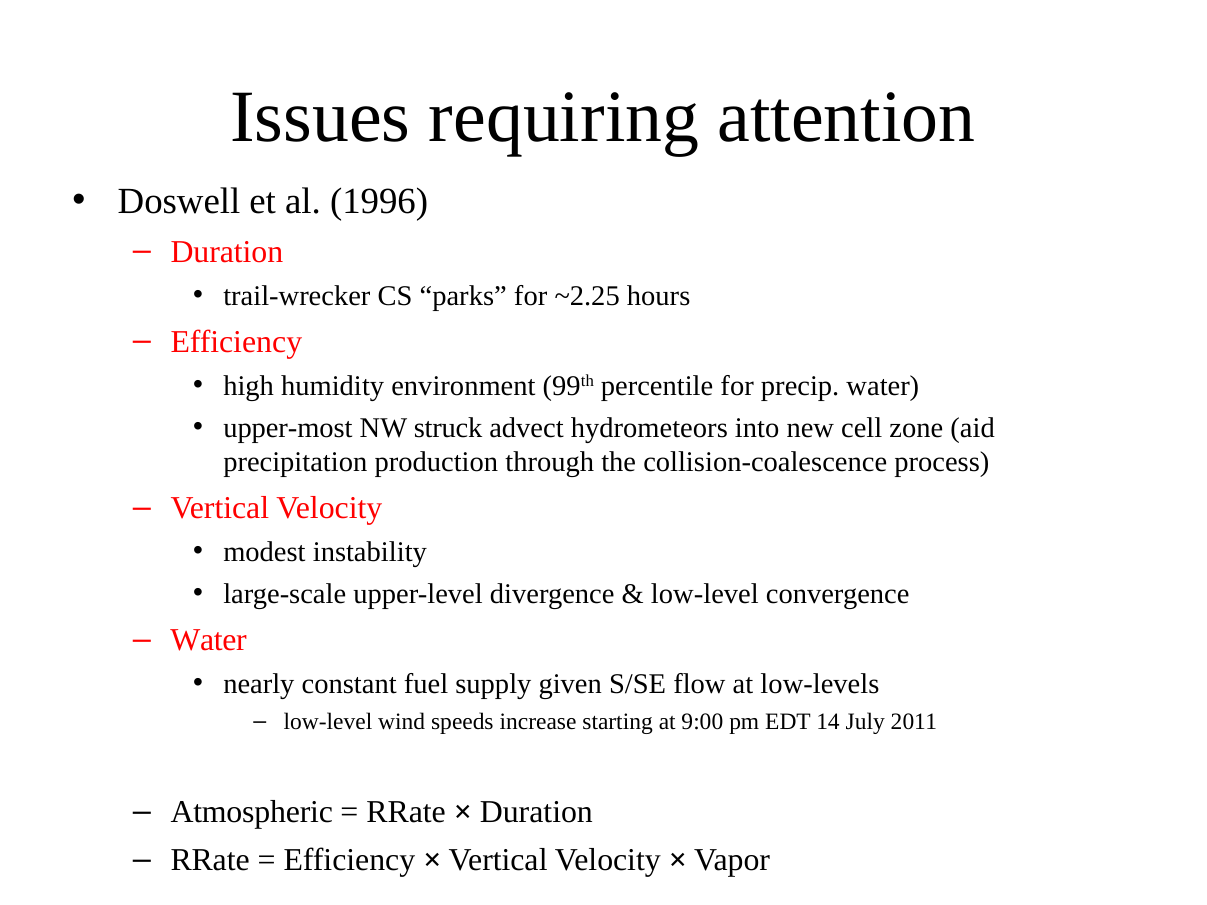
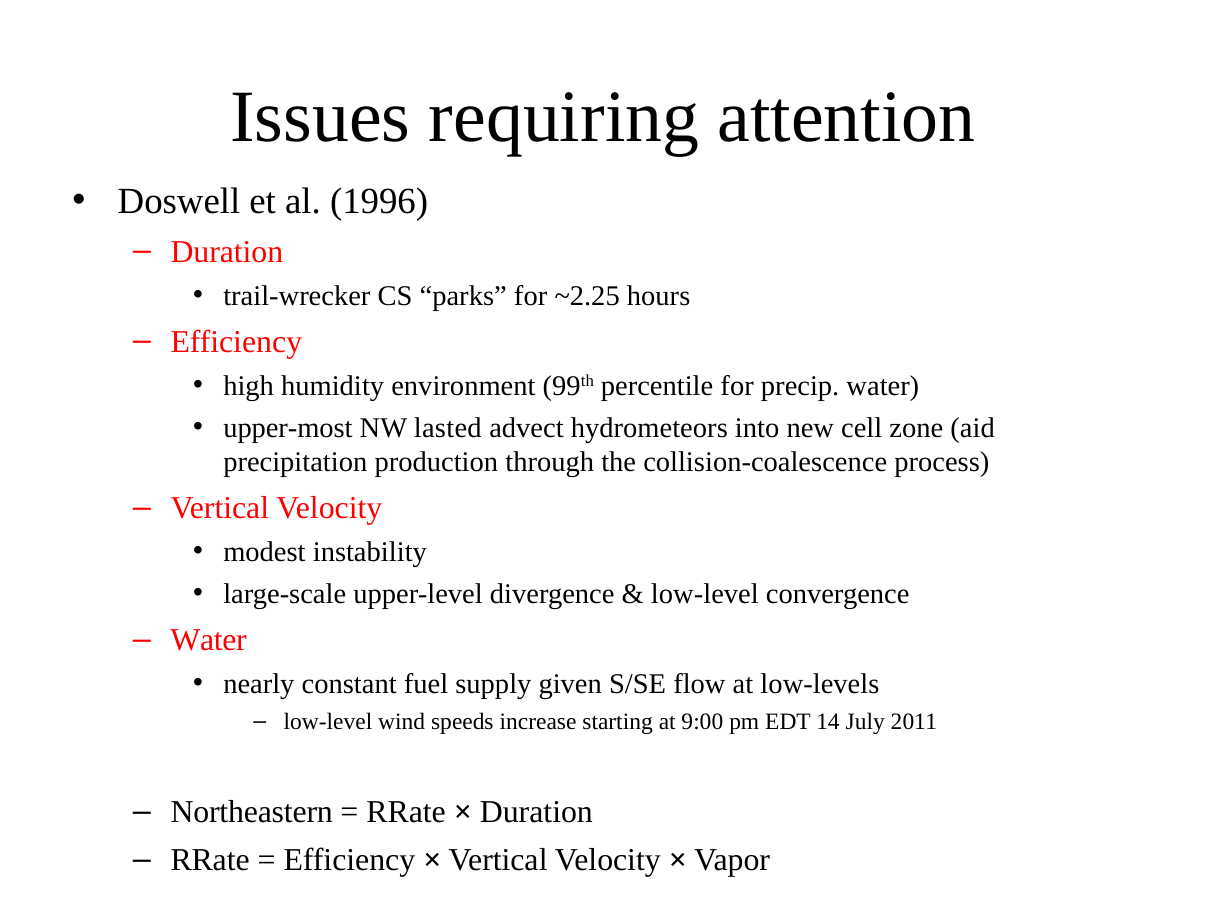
struck: struck -> lasted (448, 428)
Atmospheric: Atmospheric -> Northeastern (252, 813)
